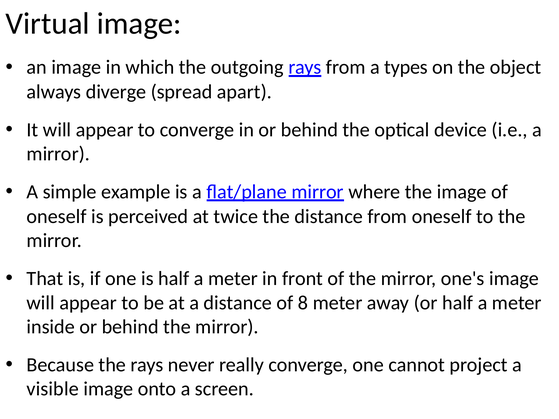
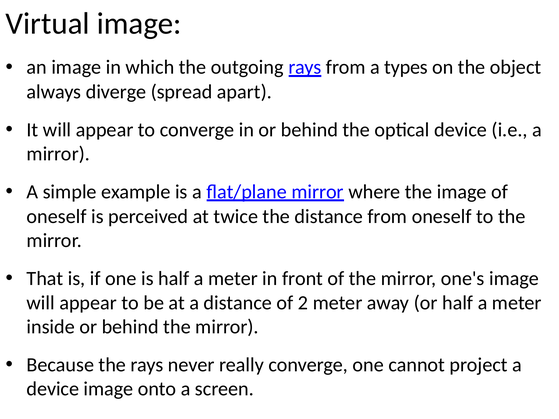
8: 8 -> 2 (303, 303)
visible: visible -> device (53, 389)
